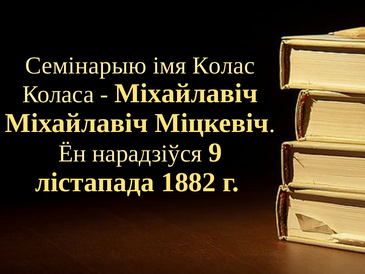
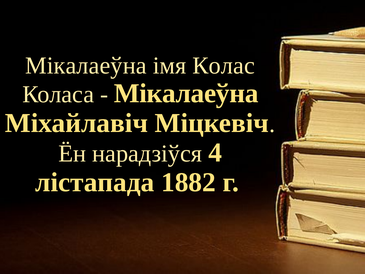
Семінарыю: Семінарыю -> Мікалаеўна (86, 65)
Міхайлавіч: Міхайлавіч -> Мікалаеўна (186, 93)
9: 9 -> 4 (215, 152)
